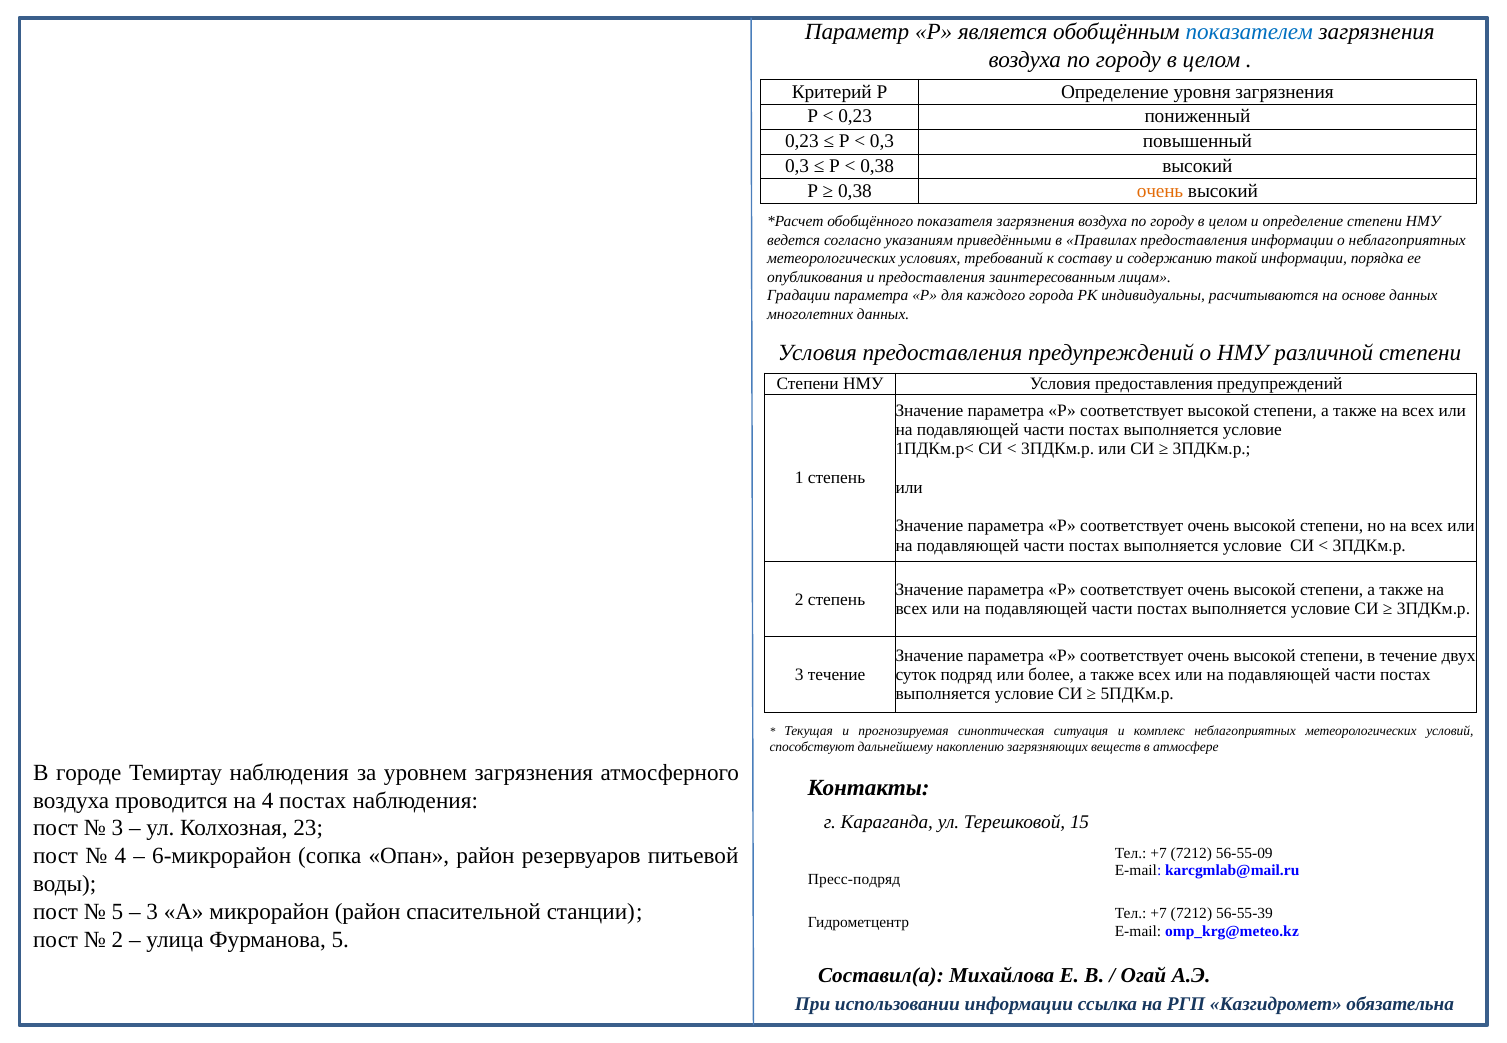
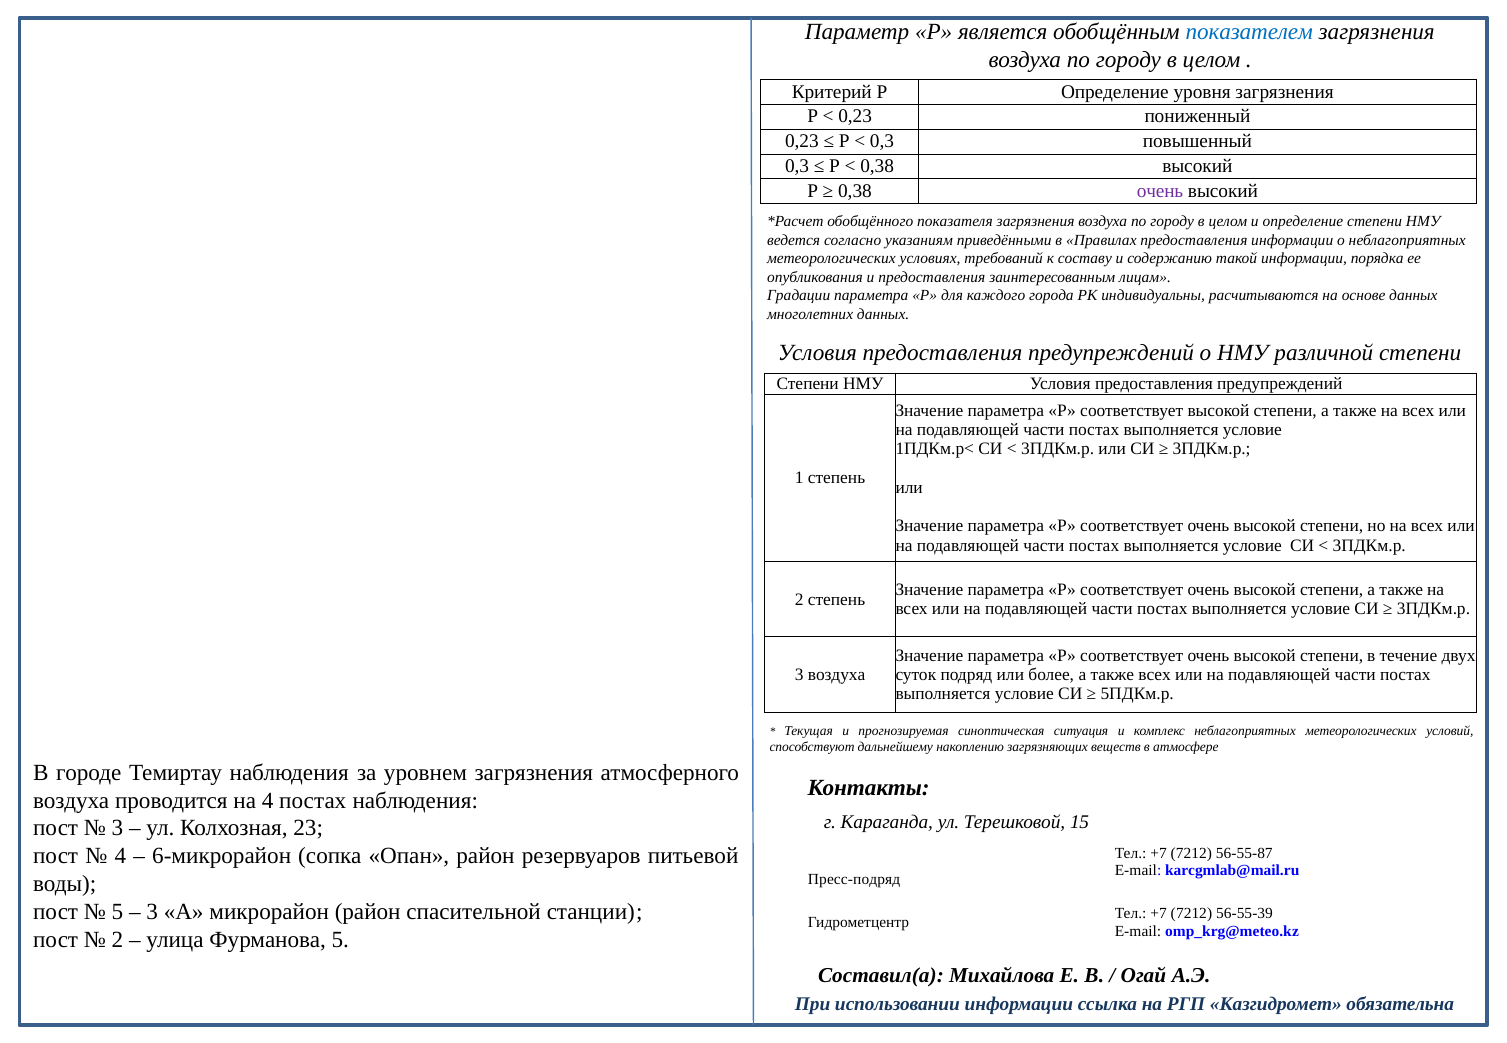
очень colour: orange -> purple (1160, 191)
3 течение: течение -> воздуха (837, 675)
56-55-09: 56-55-09 -> 56-55-87 (1244, 854)
